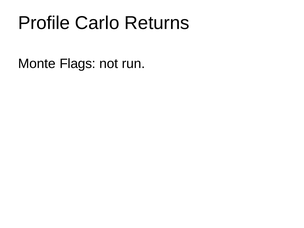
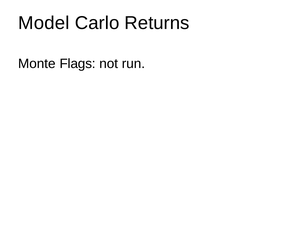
Profile: Profile -> Model (44, 23)
